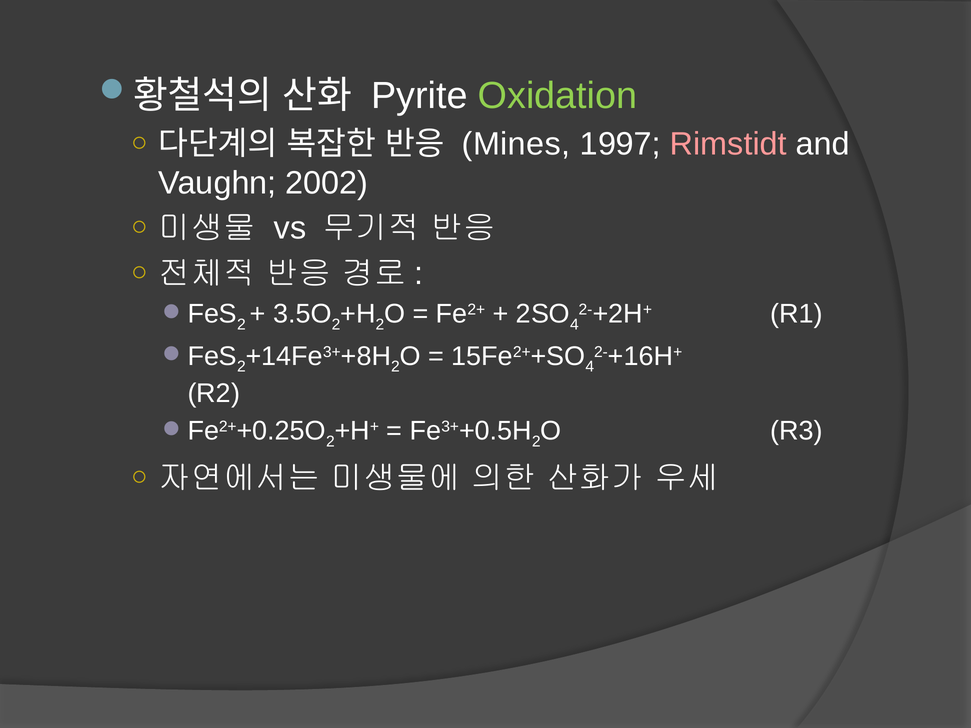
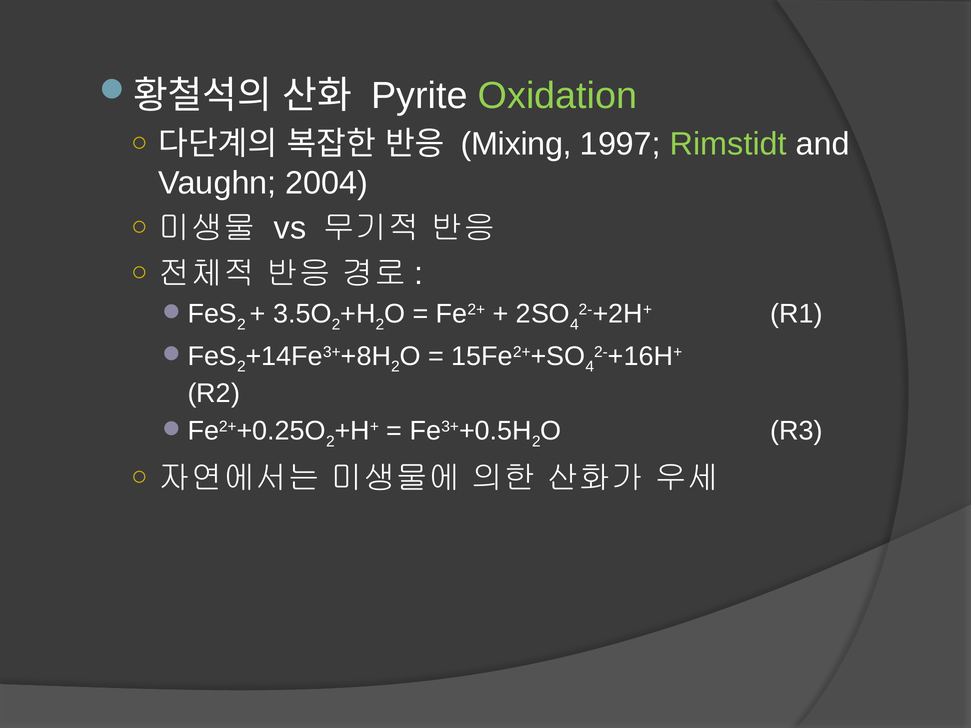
Mines: Mines -> Mixing (516, 144)
Rimstidt colour: pink -> light green (728, 144)
2002: 2002 -> 2004 (327, 183)
